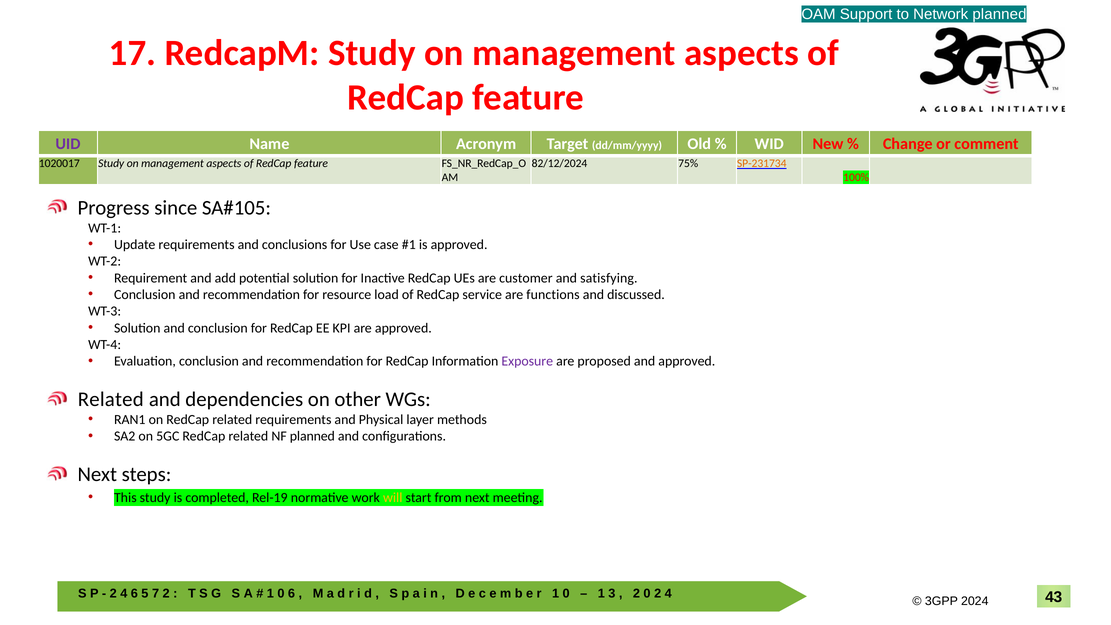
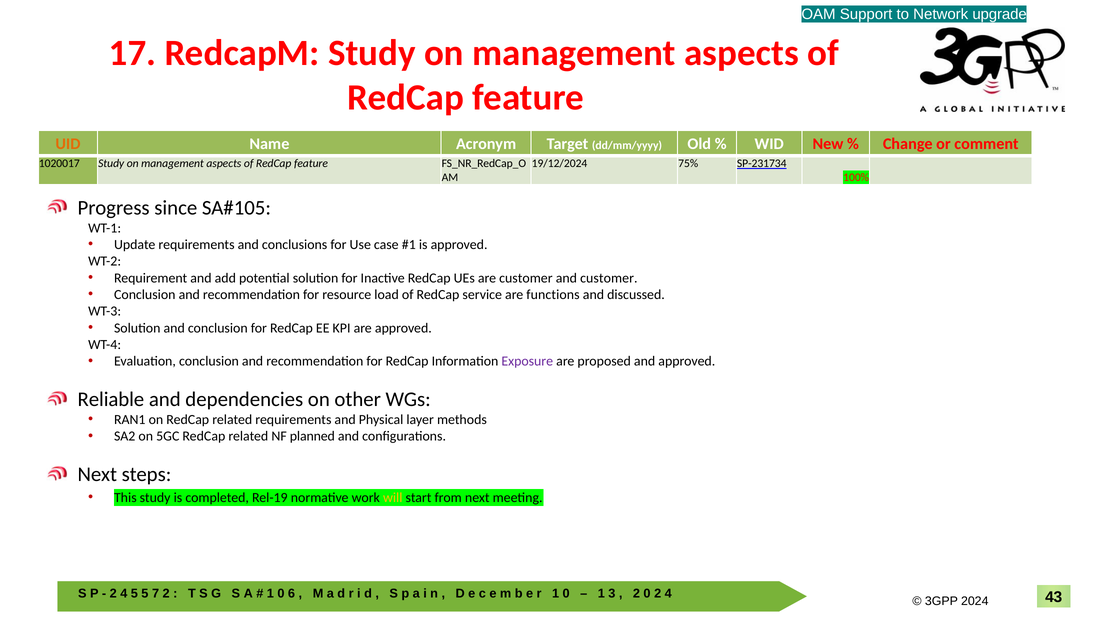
Network planned: planned -> upgrade (1000, 14)
UID colour: purple -> orange (68, 144)
82/12/2024: 82/12/2024 -> 19/12/2024 (560, 163)
SP-231734 colour: orange -> black (762, 163)
and satisfying: satisfying -> customer (609, 278)
Related: Related -> Reliable (111, 399)
6: 6 -> 5 (134, 594)
